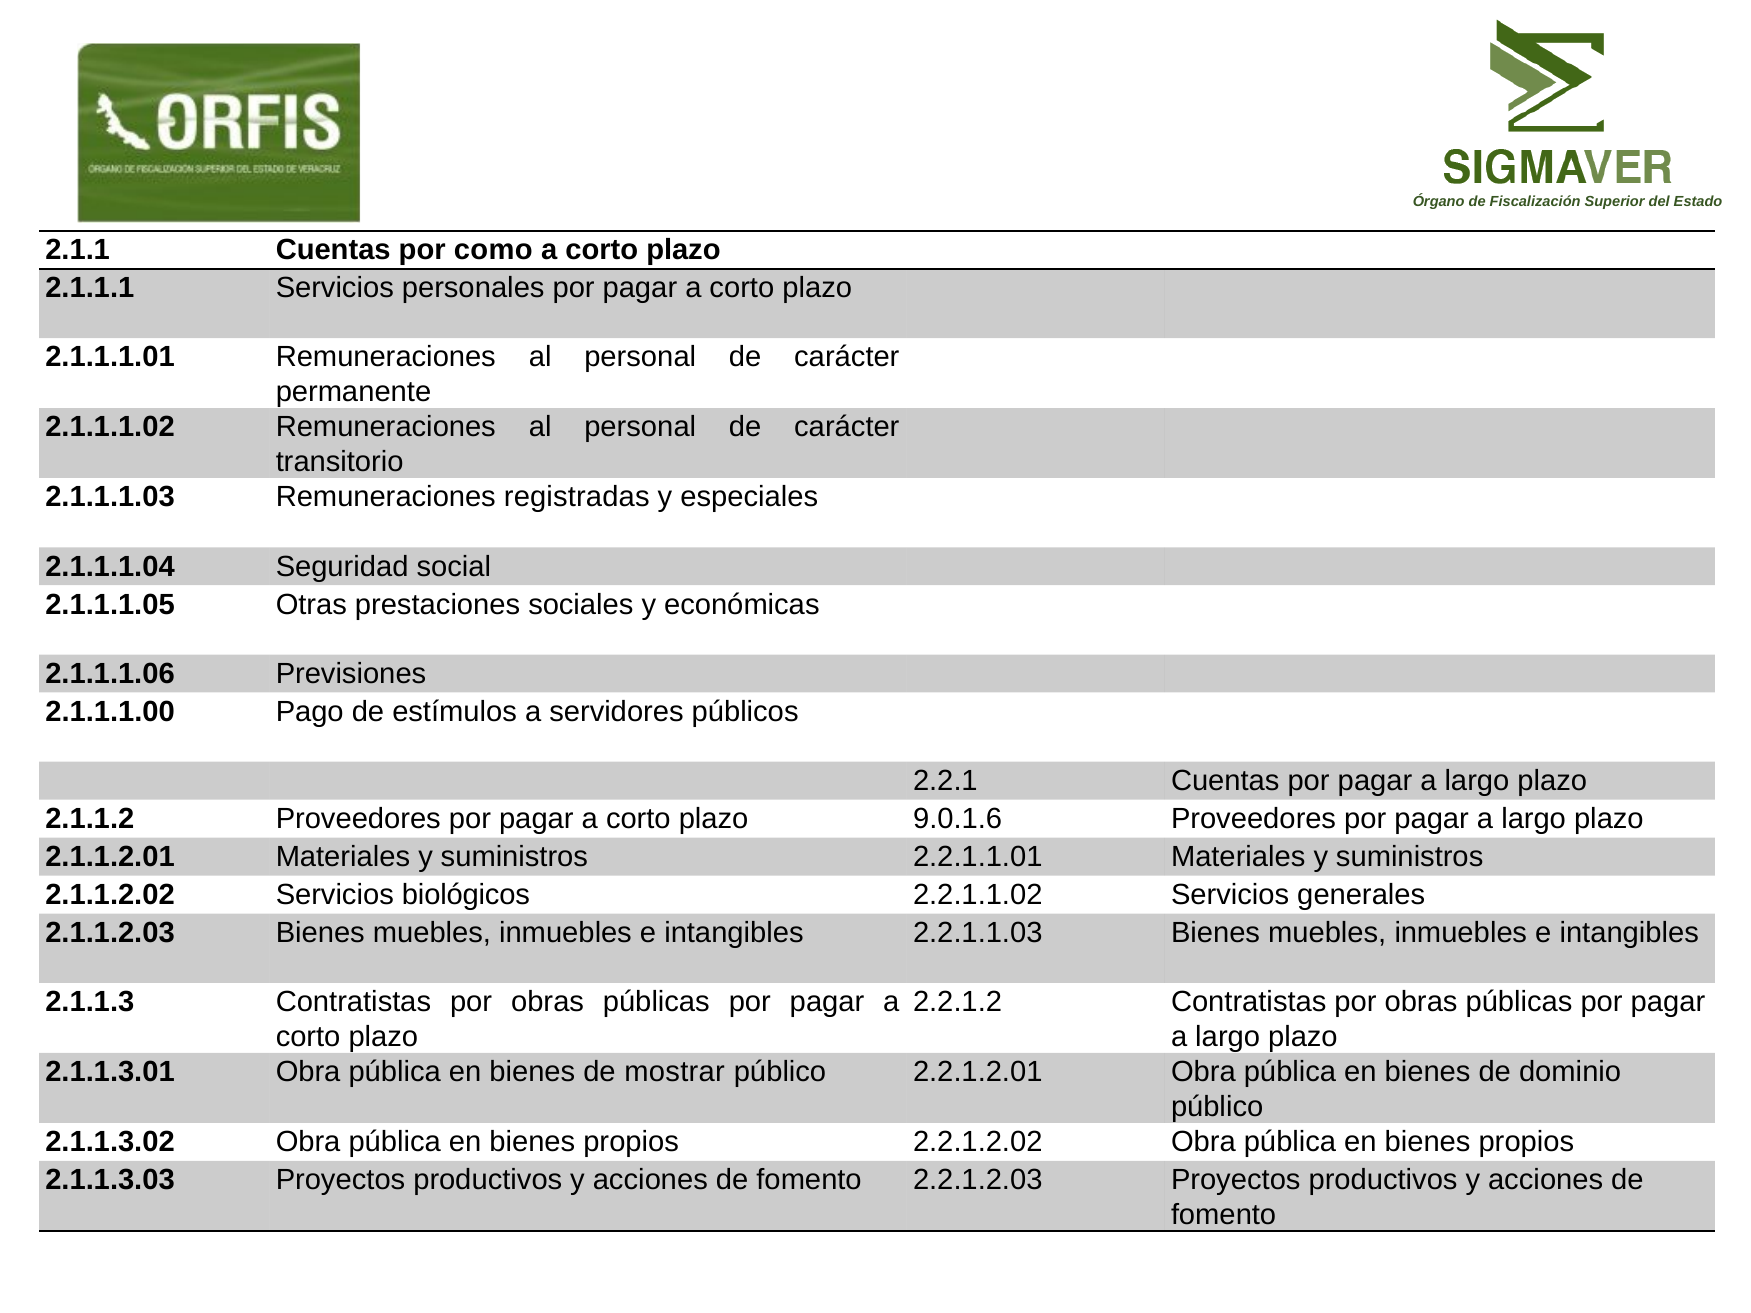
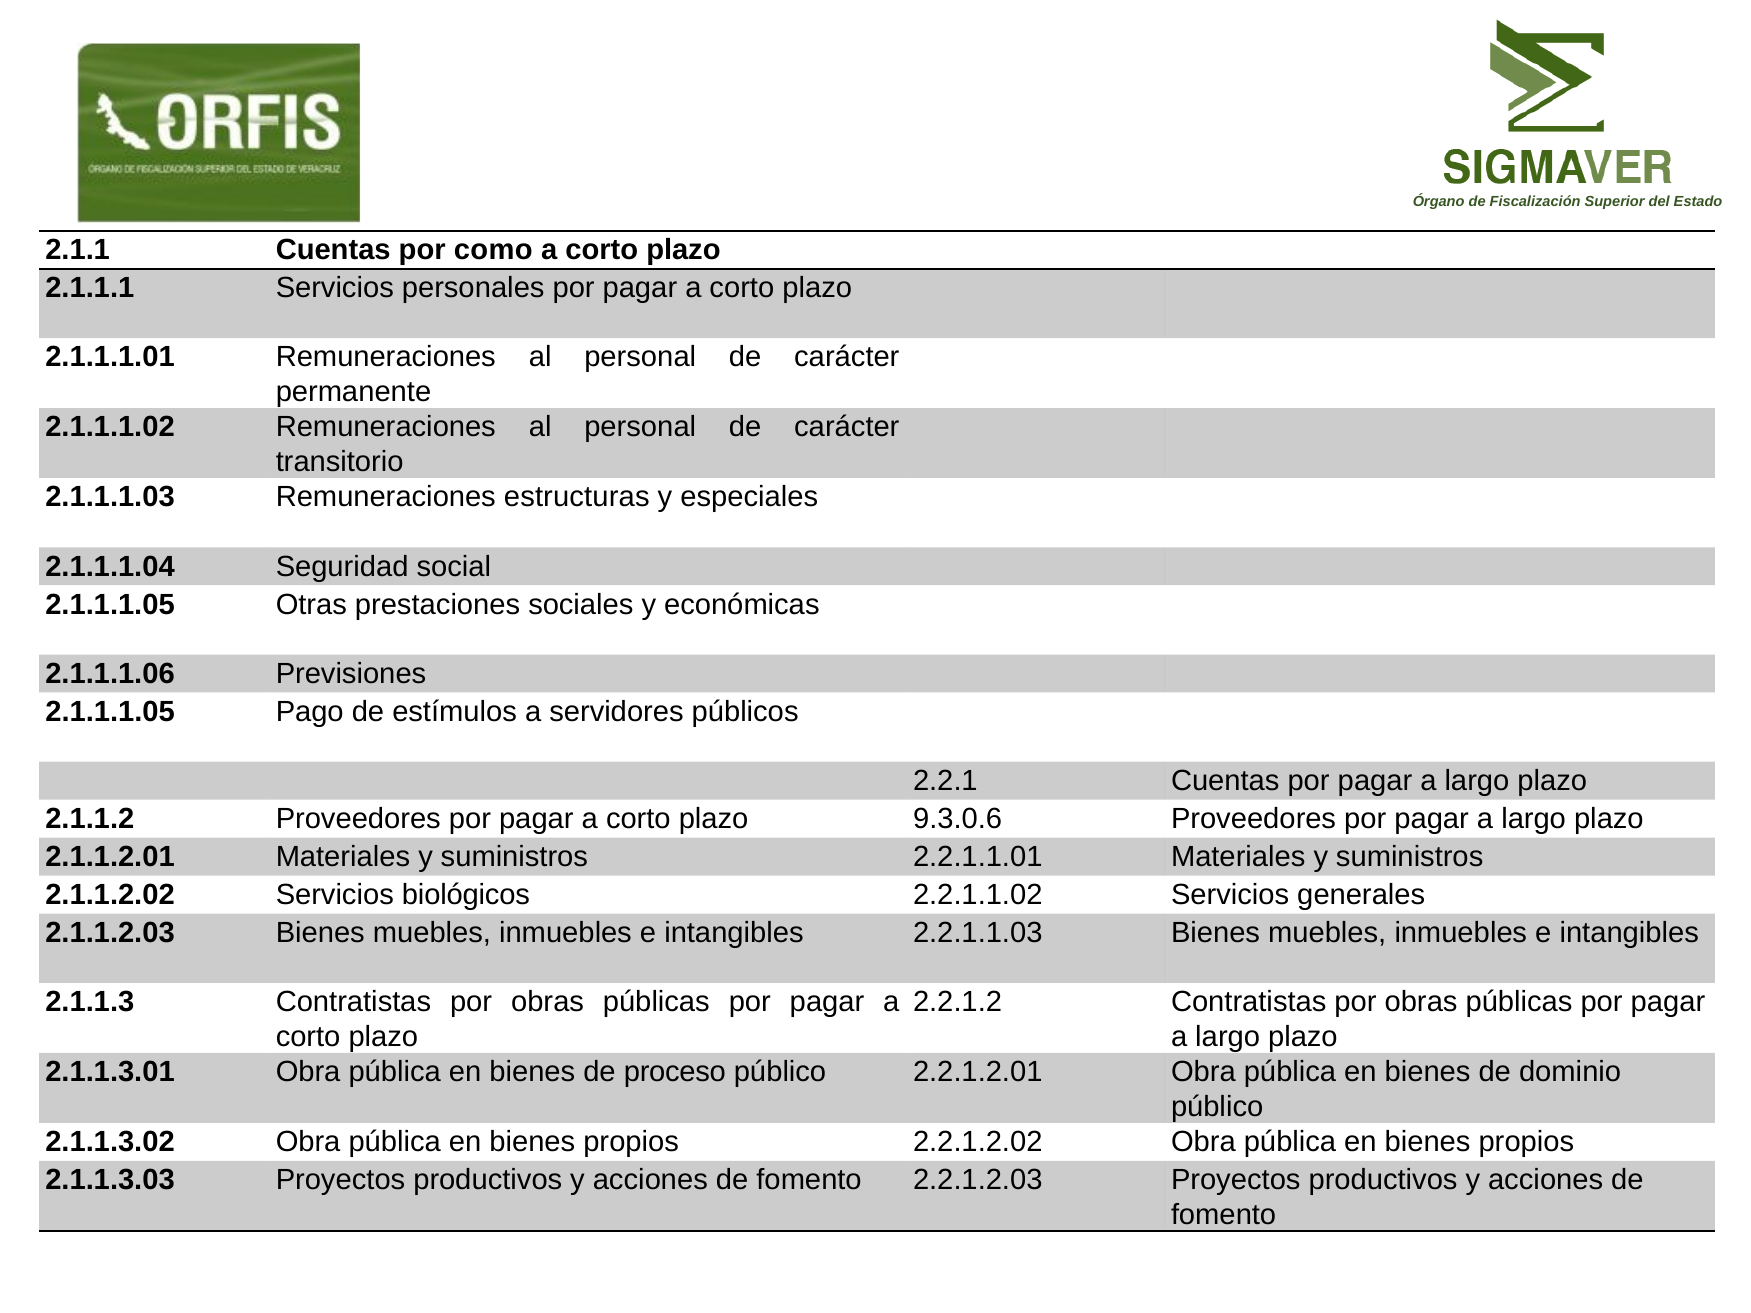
registradas: registradas -> estructuras (577, 497)
2.1.1.1.00: 2.1.1.1.00 -> 2.1.1.1.05 (110, 712)
9.0.1.6: 9.0.1.6 -> 9.3.0.6 (958, 819)
mostrar: mostrar -> proceso (675, 1072)
